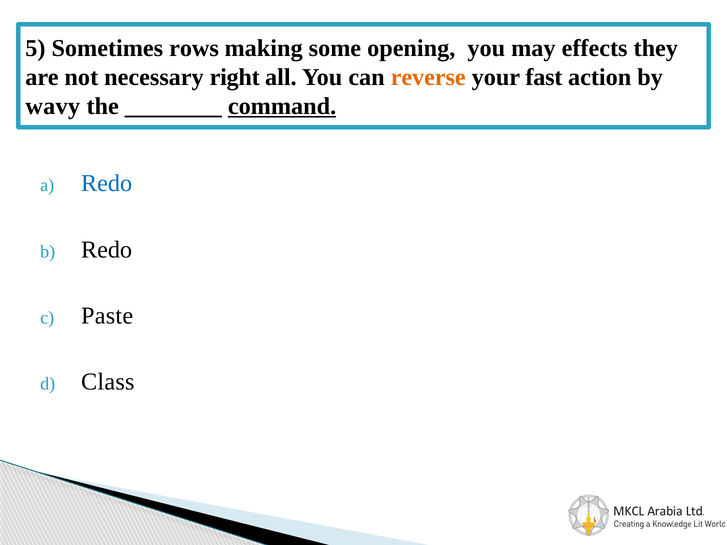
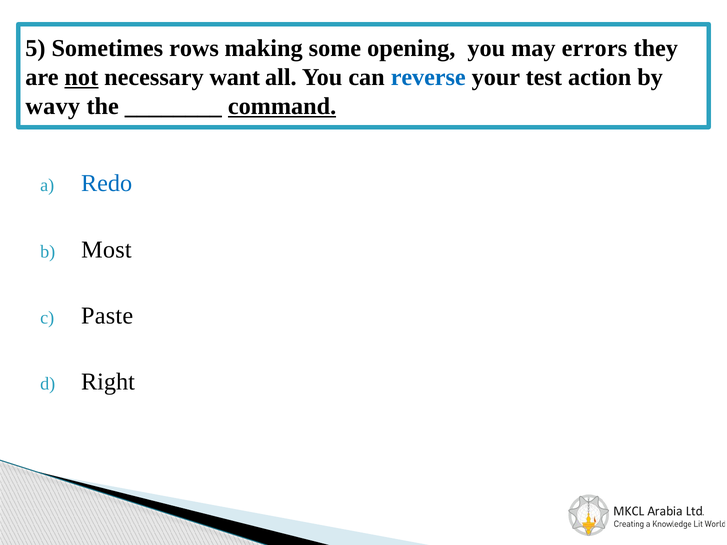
effects: effects -> errors (594, 48)
not underline: none -> present (81, 77)
right: right -> want (235, 77)
reverse colour: orange -> blue (428, 77)
fast: fast -> test (544, 77)
Redo: Redo -> Most (106, 250)
Class: Class -> Right (108, 382)
